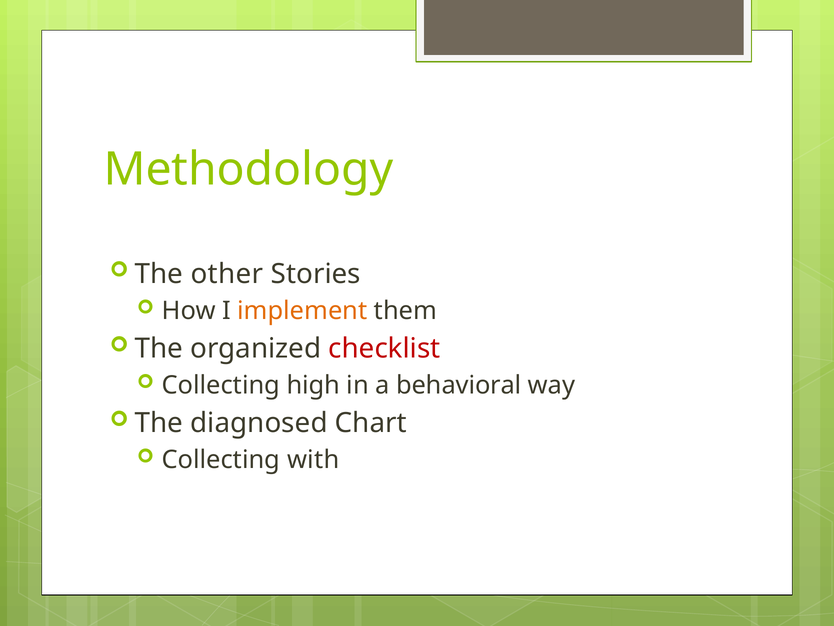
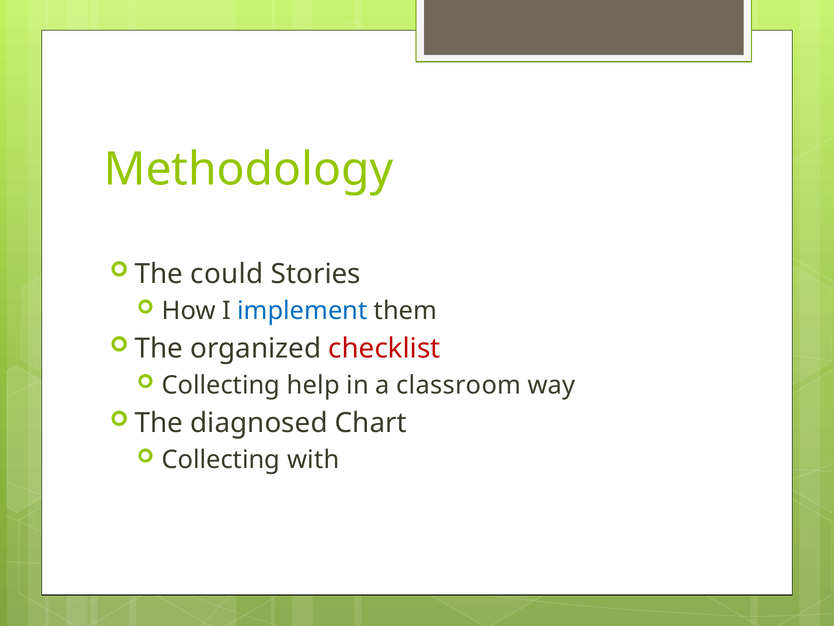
other: other -> could (227, 274)
implement colour: orange -> blue (302, 311)
high: high -> help (313, 385)
behavioral: behavioral -> classroom (459, 385)
